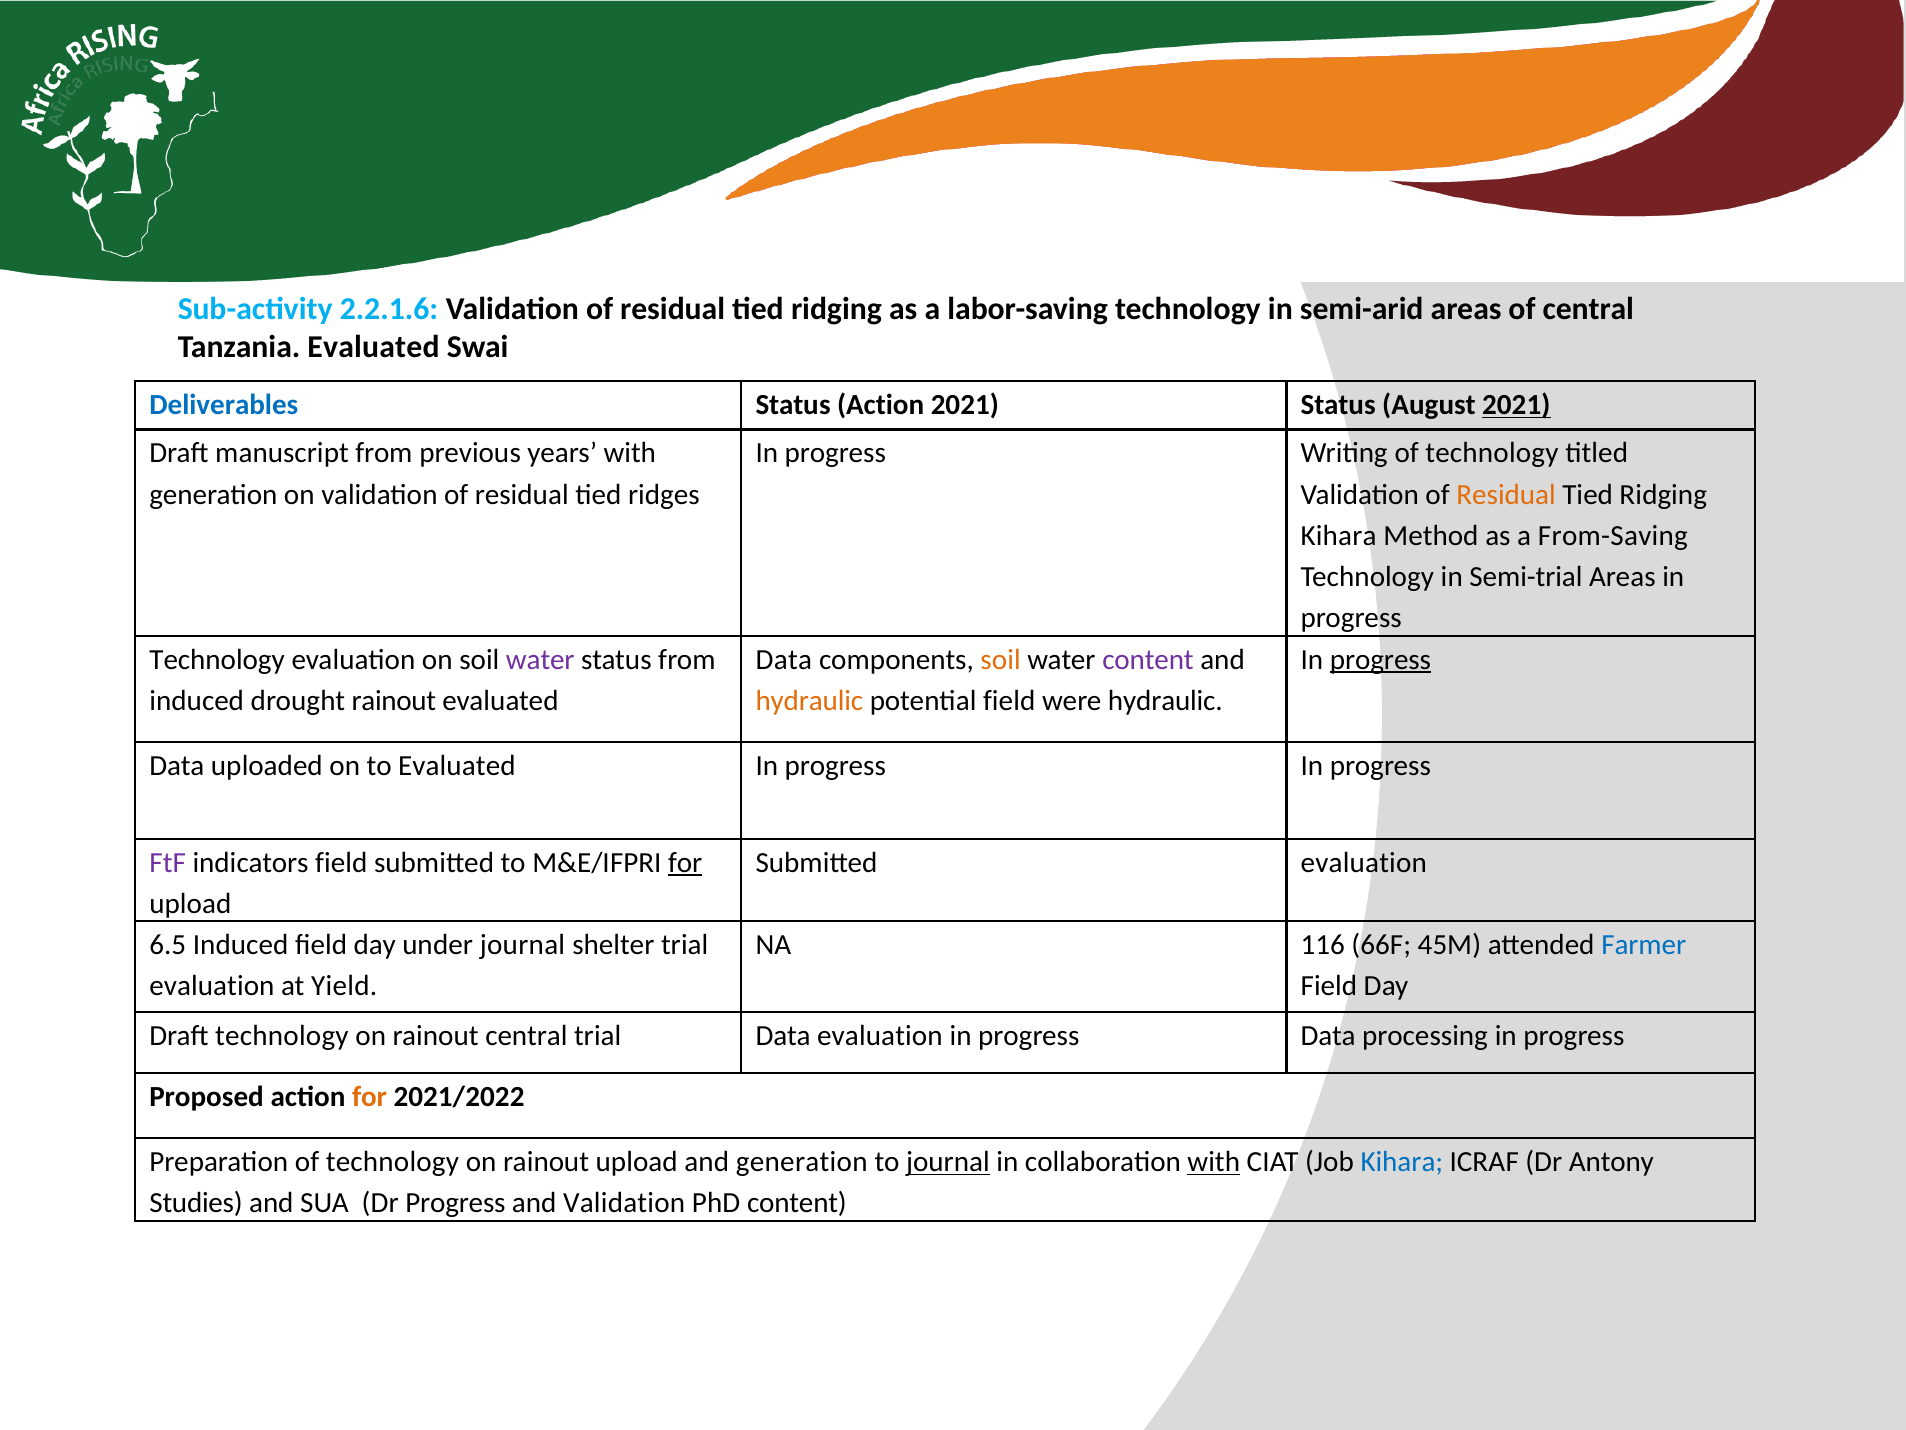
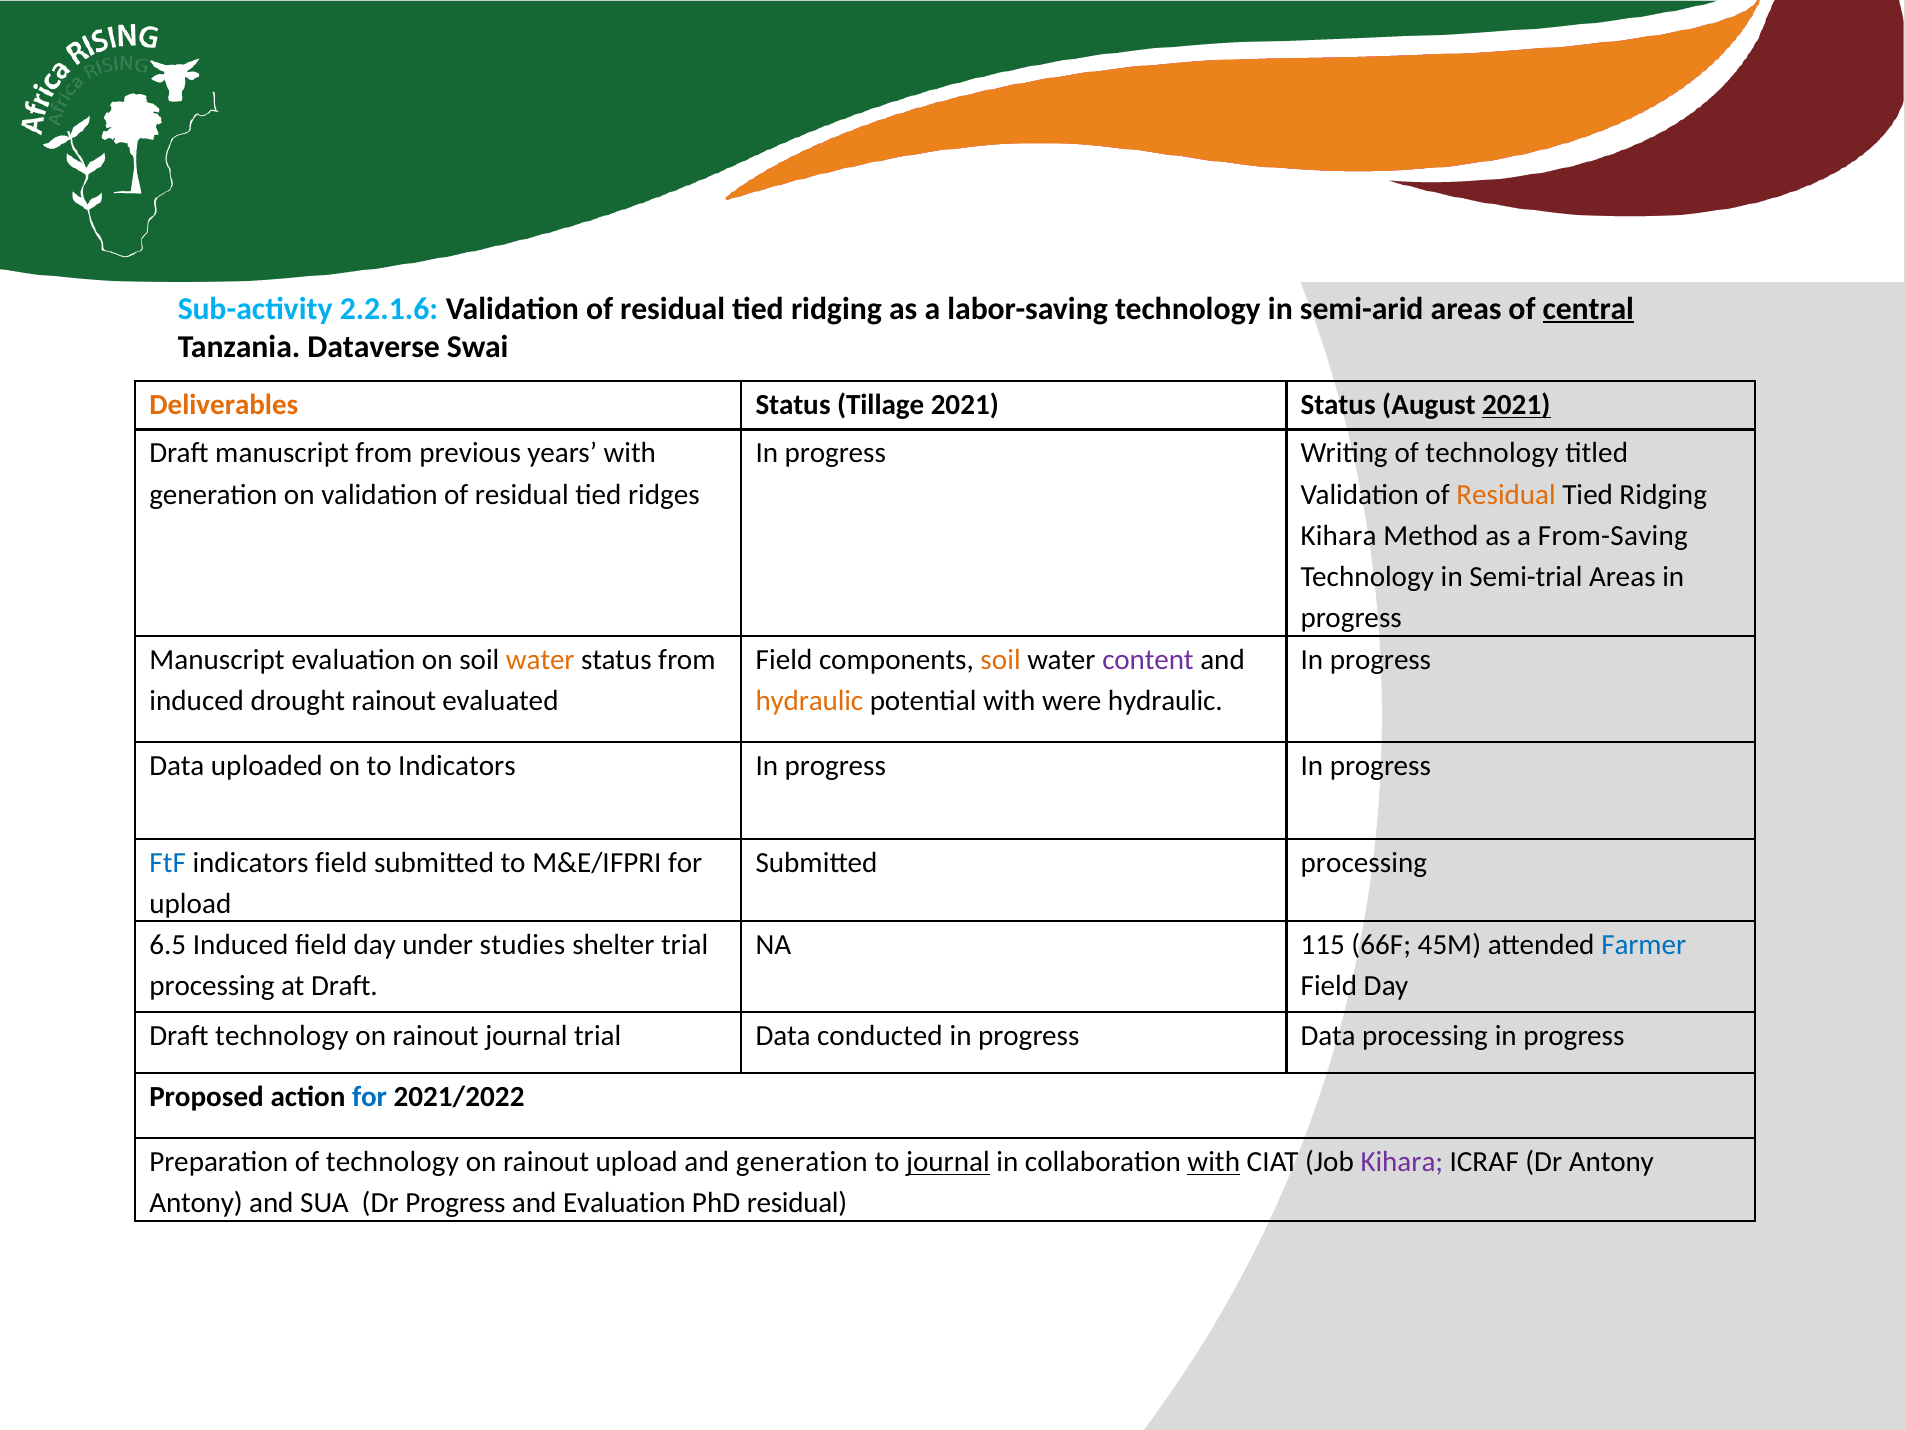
central underline: none -> present (1588, 309)
Tanzania Evaluated: Evaluated -> Dataverse (374, 347)
Deliverables colour: blue -> orange (224, 405)
Status Action: Action -> Tillage (881, 405)
Technology: Technology -> Manuscript (217, 660)
water colour: purple -> orange (540, 660)
Data: Data -> Field (784, 660)
progress underline: present -> none (1380, 660)
potential field: field -> with (1009, 701)
to Evaluated: Evaluated -> Indicators (457, 766)
FtF colour: purple -> blue (168, 862)
for underline: present -> none (685, 862)
Submitted evaluation: evaluation -> processing (1364, 862)
under journal: journal -> studies (522, 945)
116: 116 -> 115 (1323, 945)
evaluation: evaluation -> processing (212, 986)
at Yield: Yield -> Draft (344, 986)
rainout central: central -> journal (526, 1036)
Data evaluation: evaluation -> conducted (880, 1036)
for colour: orange -> blue (370, 1096)
Kihara colour: blue -> purple (1402, 1162)
Studies: Studies -> Antony (196, 1203)
and Validation: Validation -> Evaluation (624, 1203)
PhD content: content -> residual (797, 1203)
